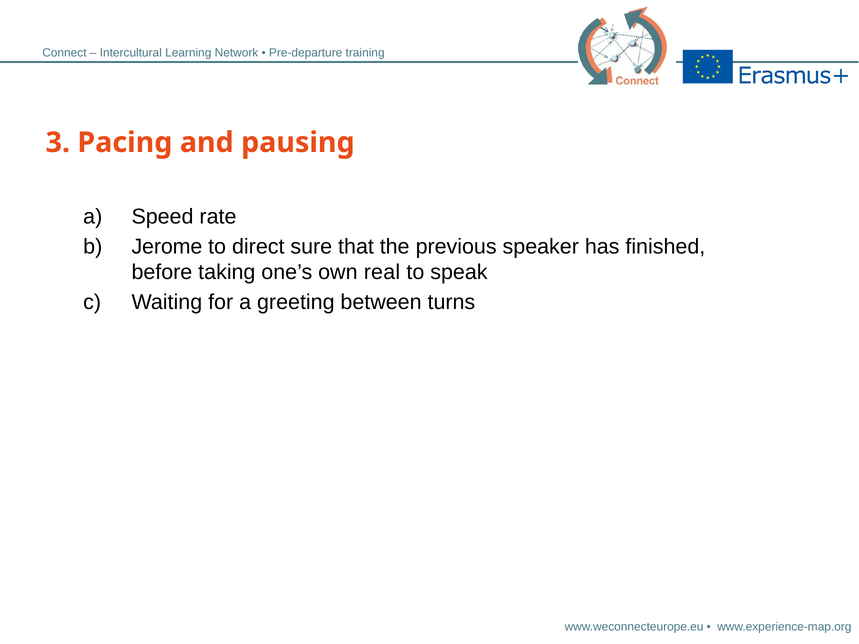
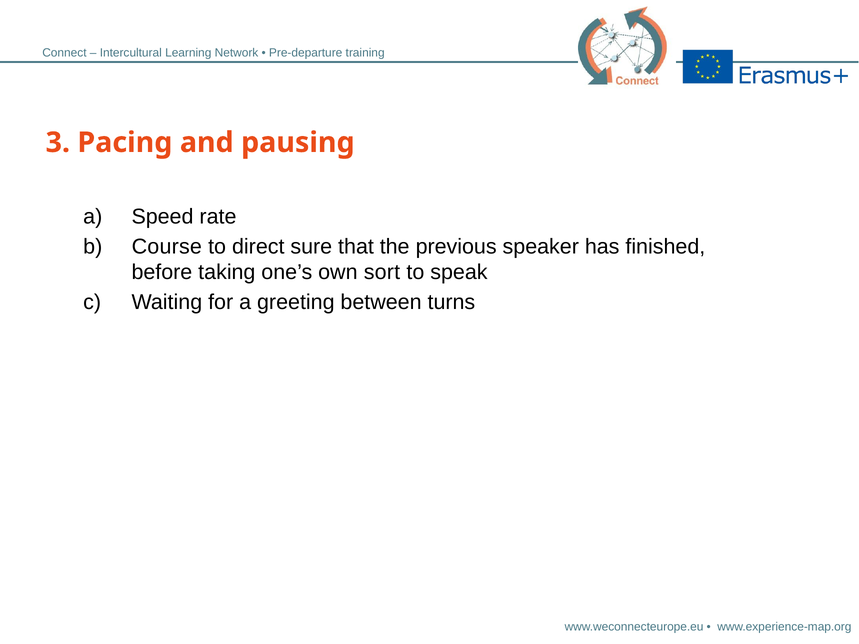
Jerome: Jerome -> Course (167, 247)
real: real -> sort (382, 272)
